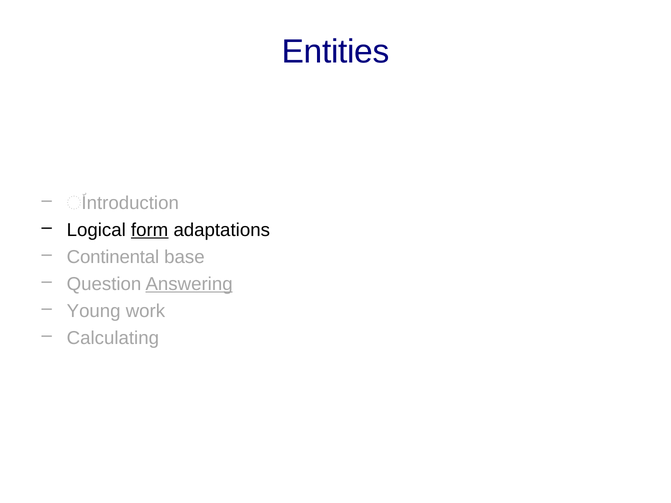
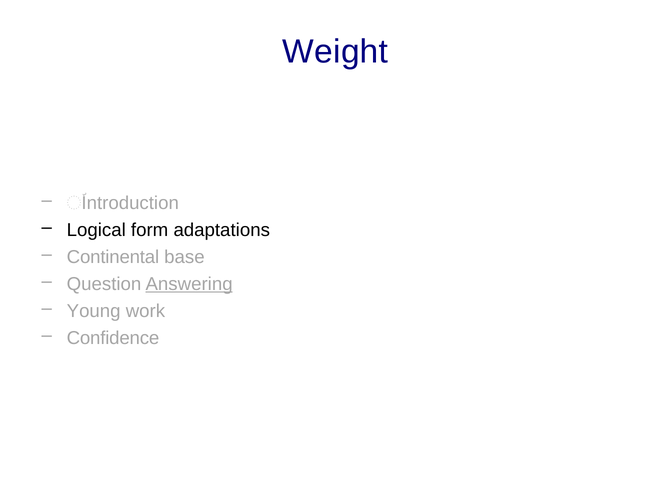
Entities: Entities -> Weight (335, 52)
form underline: present -> none (150, 230)
Calculating: Calculating -> Confidence (113, 338)
